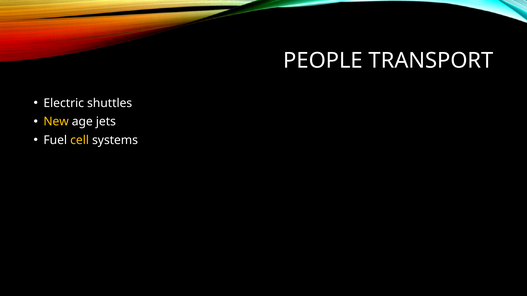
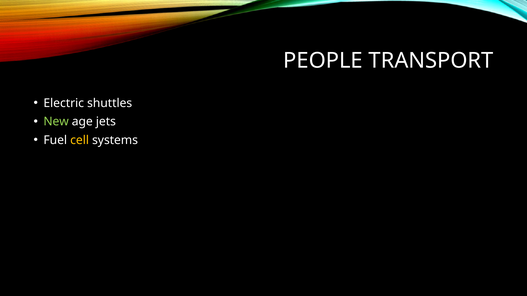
New colour: yellow -> light green (56, 122)
